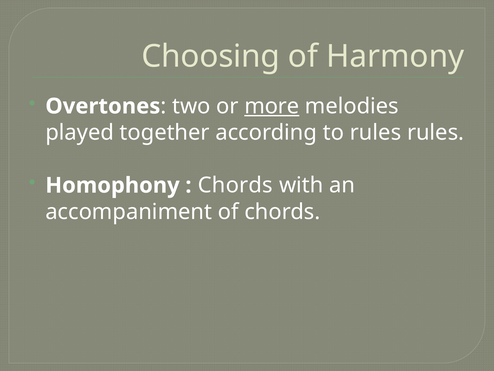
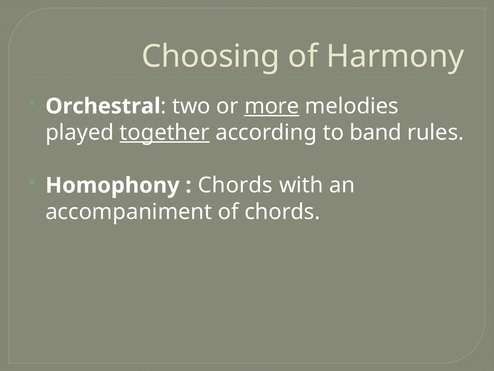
Overtones: Overtones -> Orchestral (103, 106)
together underline: none -> present (165, 132)
to rules: rules -> band (376, 132)
